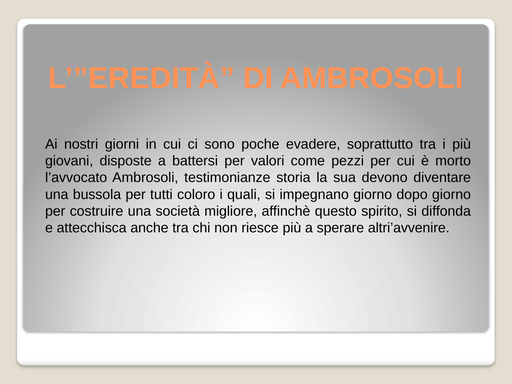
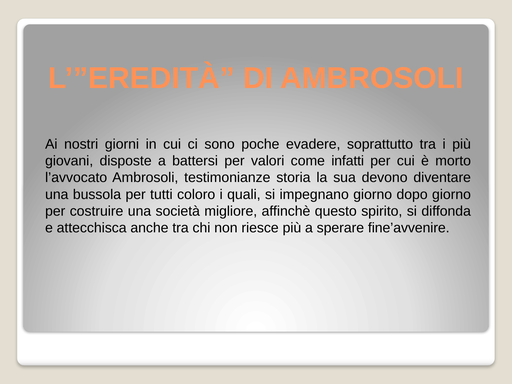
pezzi: pezzi -> infatti (348, 161)
altri’avvenire: altri’avvenire -> fine’avvenire (409, 228)
